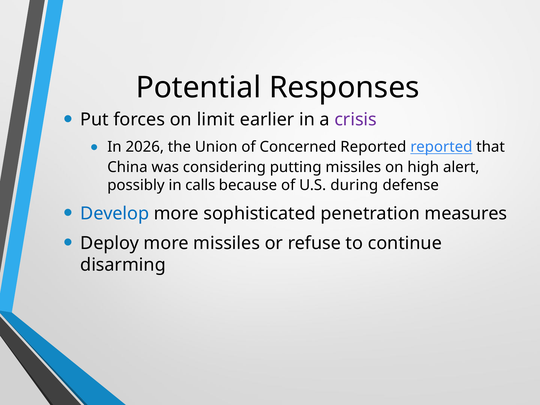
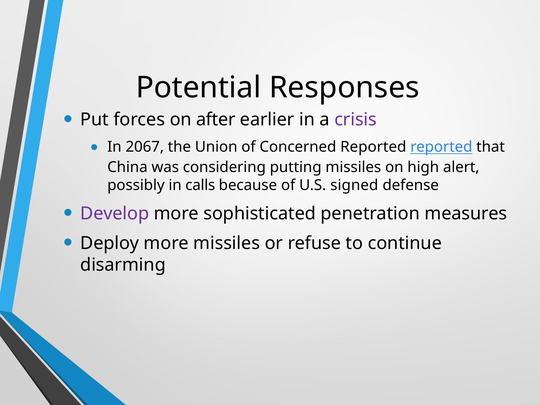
limit: limit -> after (216, 120)
2026: 2026 -> 2067 (145, 147)
during: during -> signed (354, 185)
Develop colour: blue -> purple (115, 213)
